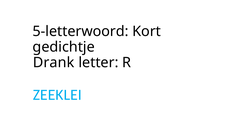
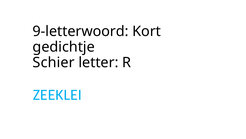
5-letterwoord: 5-letterwoord -> 9-letterwoord (81, 31)
Drank: Drank -> Schier (54, 62)
